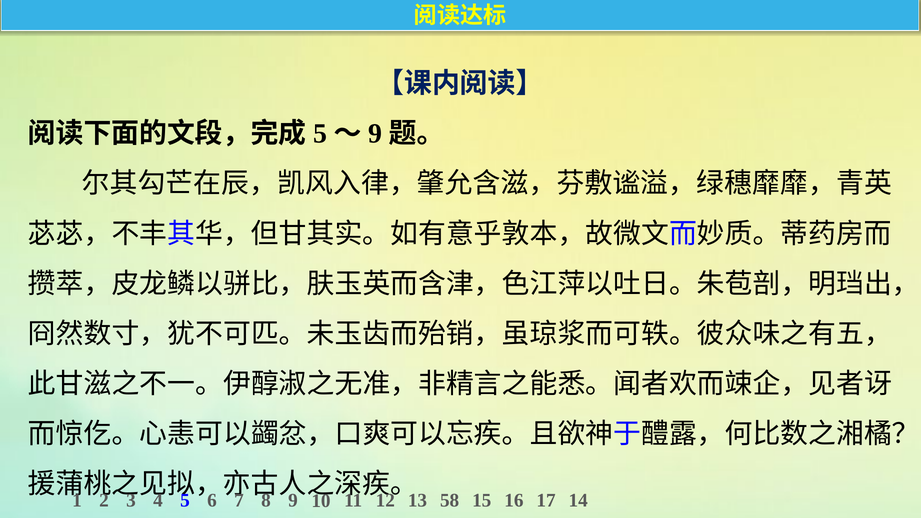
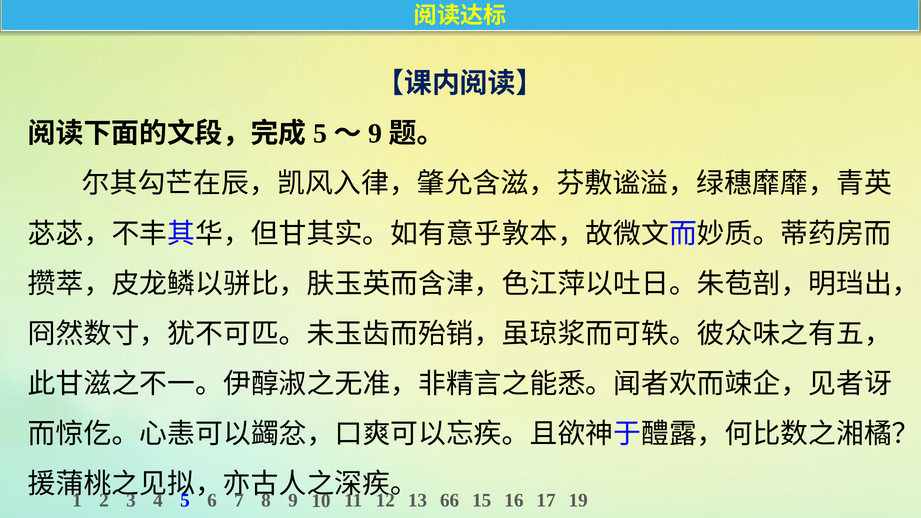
58: 58 -> 66 (450, 501)
14: 14 -> 19 (578, 501)
